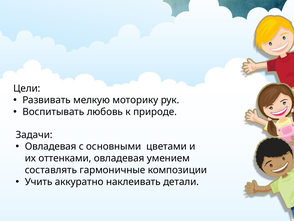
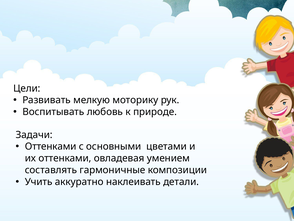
Овладевая: Овладевая -> Оттенками (51, 146)
